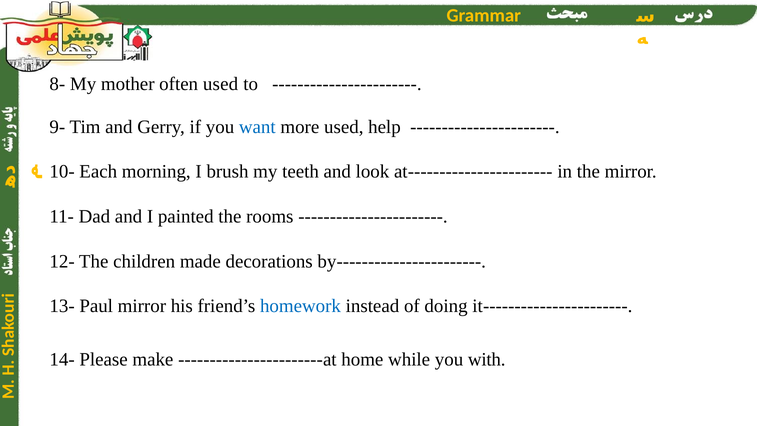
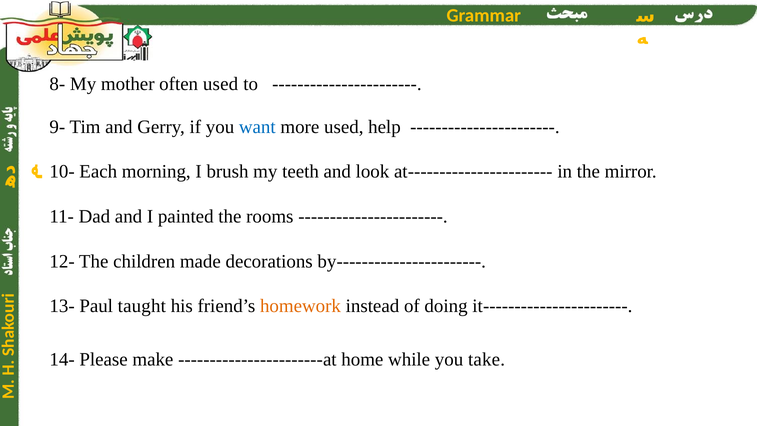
Paul mirror: mirror -> taught (142, 306)
homework colour: blue -> orange (300, 306)
with: with -> take (487, 359)
